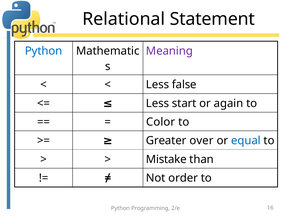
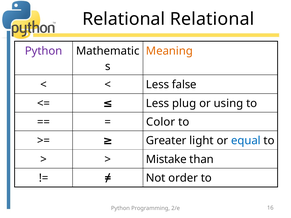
Relational Statement: Statement -> Relational (212, 19)
Python colour: blue -> purple (44, 51)
Meaning colour: purple -> orange (169, 51)
start: start -> plug (184, 103)
again: again -> using (228, 103)
over: over -> light (202, 141)
